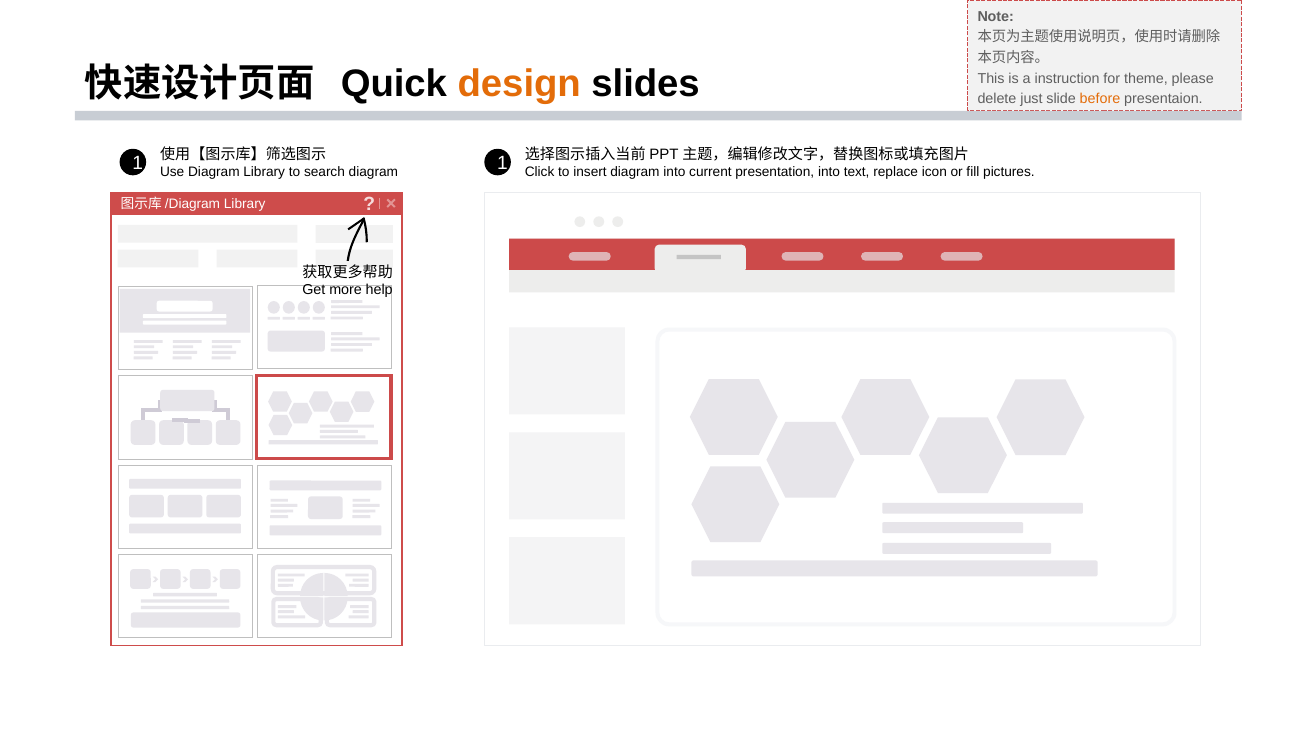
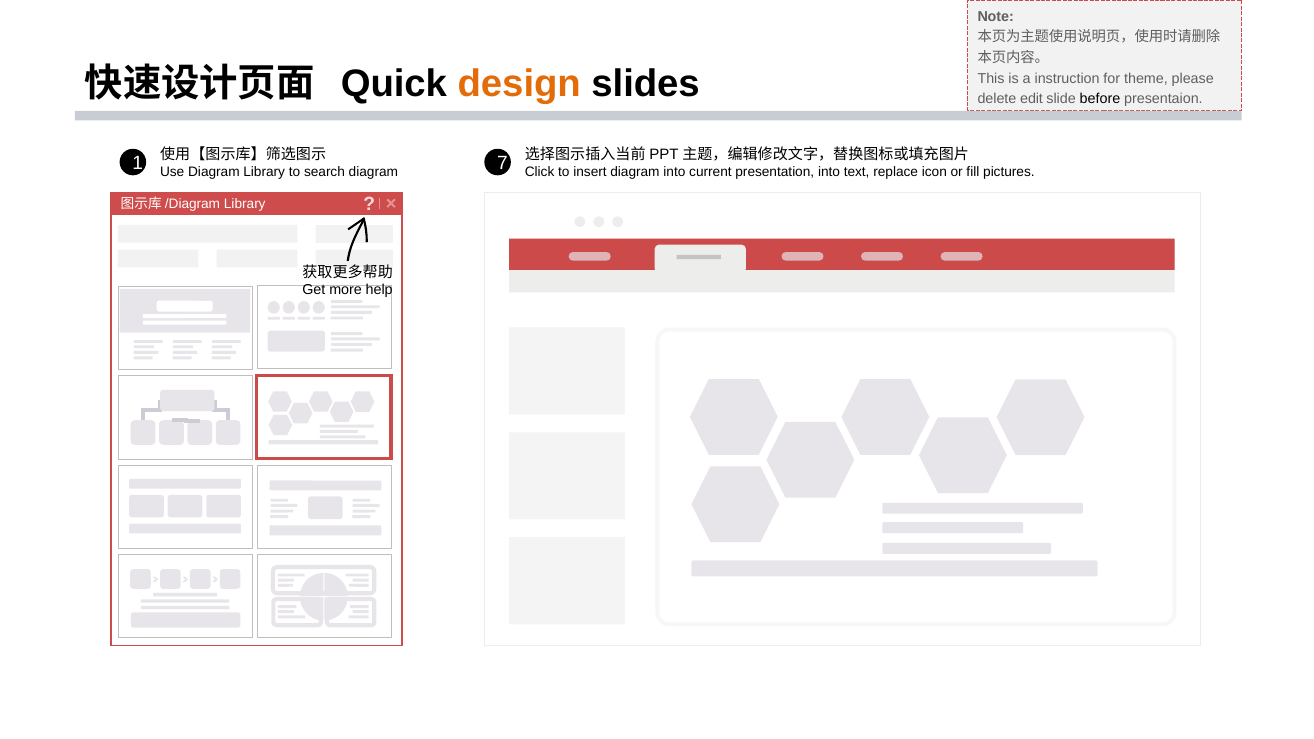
just: just -> edit (1032, 99)
before colour: orange -> black (1100, 99)
1 1: 1 -> 7 (503, 163)
